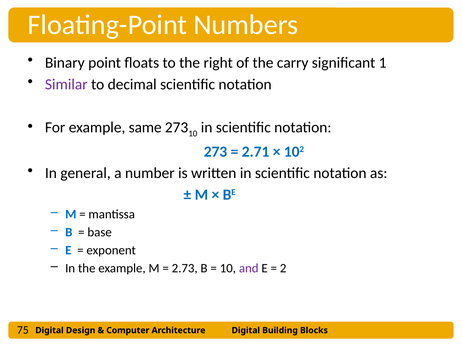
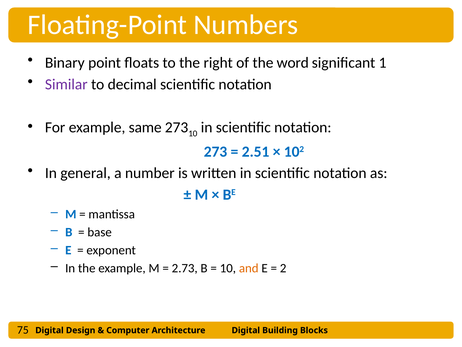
carry: carry -> word (293, 63)
2.71: 2.71 -> 2.51 (256, 151)
and colour: purple -> orange (249, 268)
